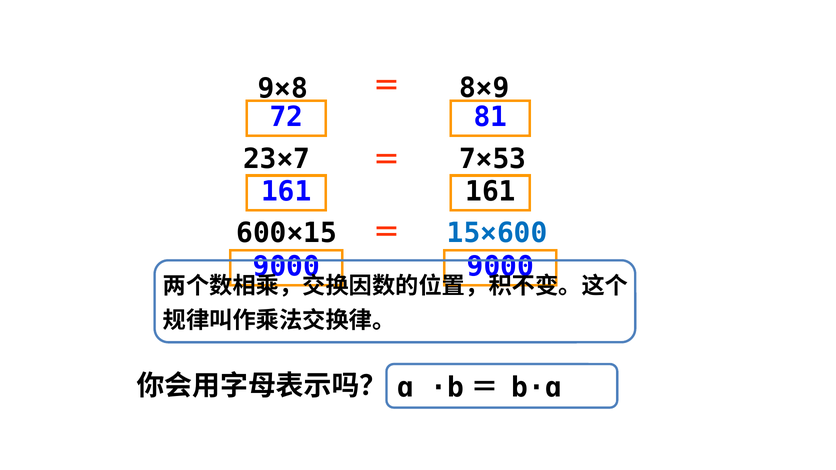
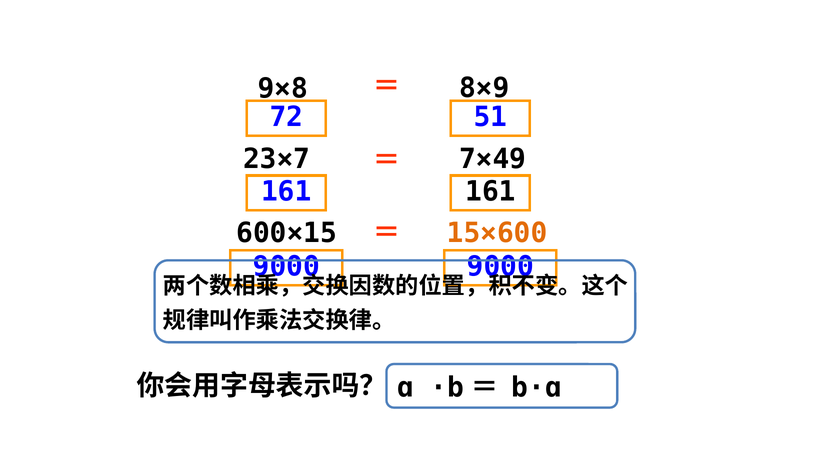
81: 81 -> 51 (490, 117)
7×53: 7×53 -> 7×49 (493, 159)
15×600 colour: blue -> orange (497, 233)
